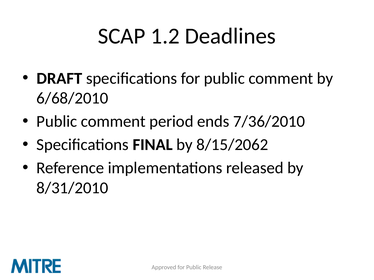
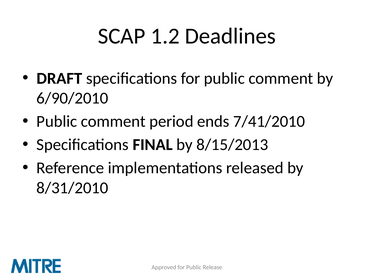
6/68/2010: 6/68/2010 -> 6/90/2010 (72, 98)
7/36/2010: 7/36/2010 -> 7/41/2010 (269, 122)
8/15/2062: 8/15/2062 -> 8/15/2013 (232, 145)
